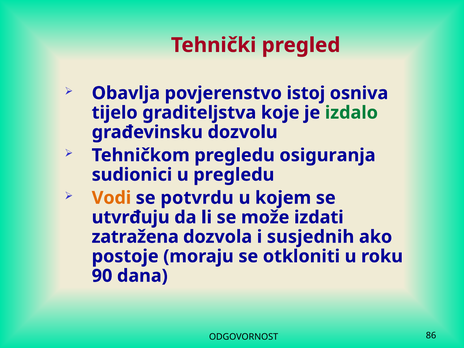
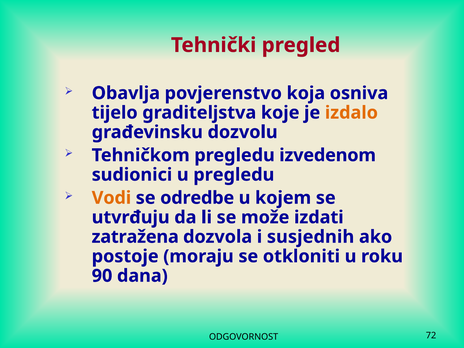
istoj: istoj -> koja (306, 93)
izdalo colour: green -> orange (351, 113)
osiguranja: osiguranja -> izvedenom (328, 155)
potvrdu: potvrdu -> odredbe (197, 198)
86: 86 -> 72 (431, 336)
